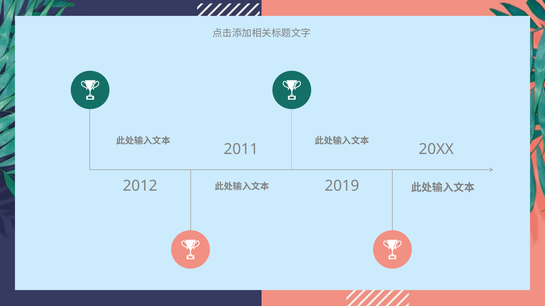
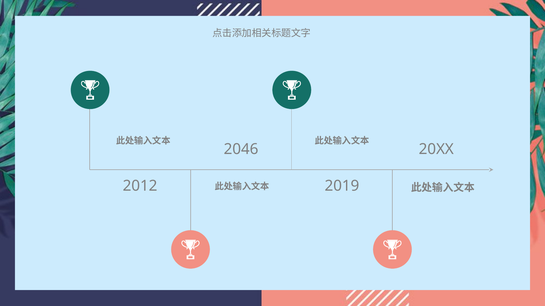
2011: 2011 -> 2046 (241, 149)
